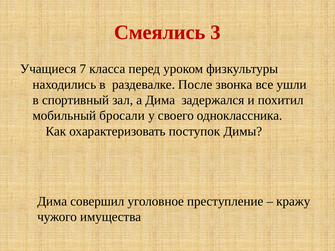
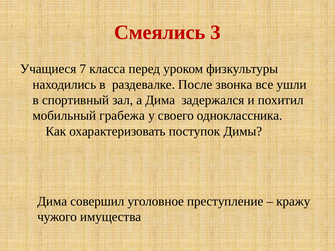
бросали: бросали -> грабежа (122, 116)
